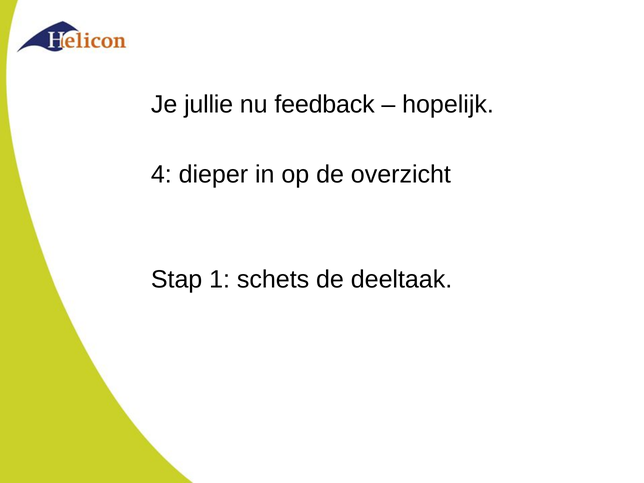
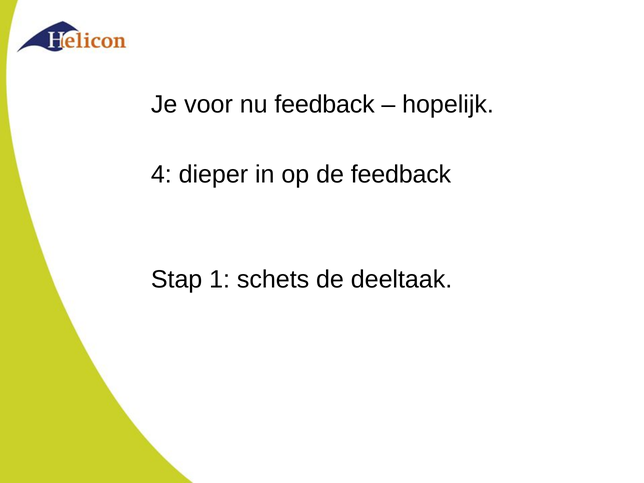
jullie: jullie -> voor (209, 104)
de overzicht: overzicht -> feedback (401, 174)
